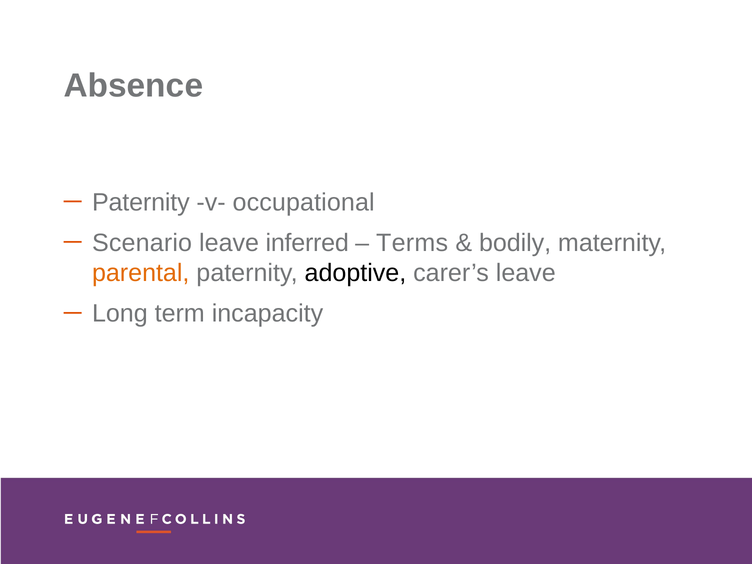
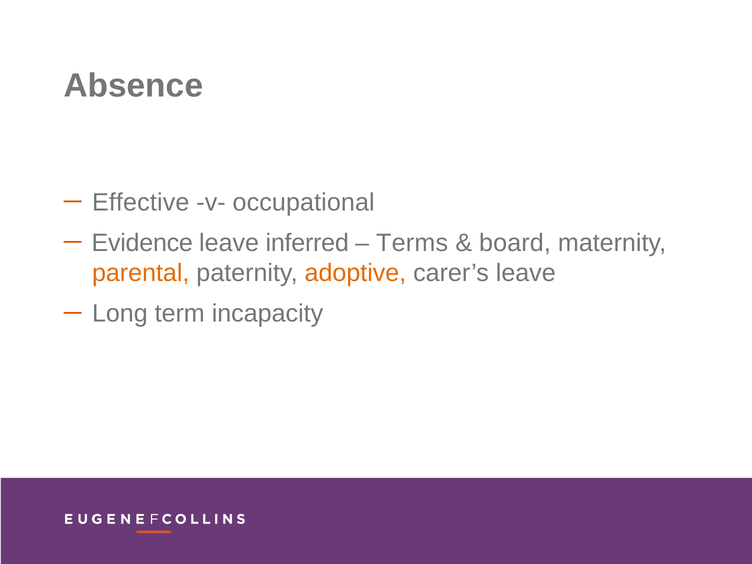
Paternity: Paternity -> Effective (141, 202)
Scenario: Scenario -> Evidence (142, 243)
bodily: bodily -> board (515, 243)
adoptive colour: black -> orange (355, 273)
